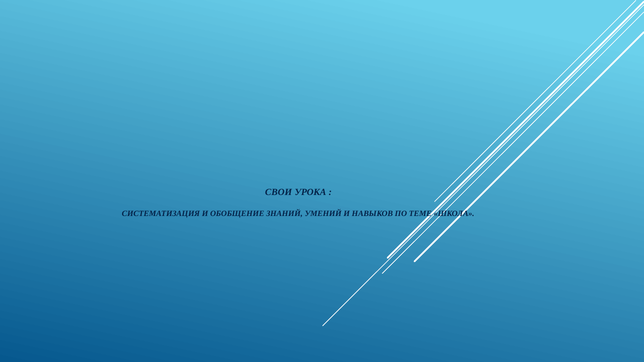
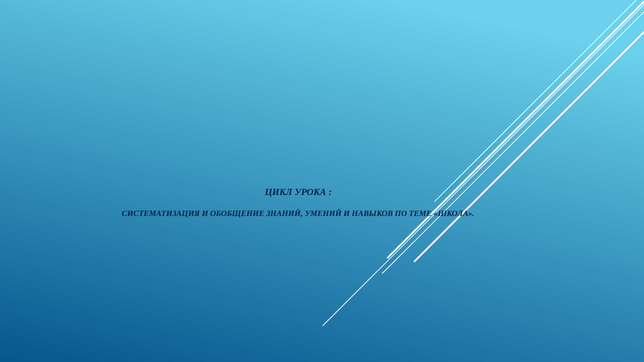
СВОИ: СВОИ -> ЦИКЛ (279, 192)
